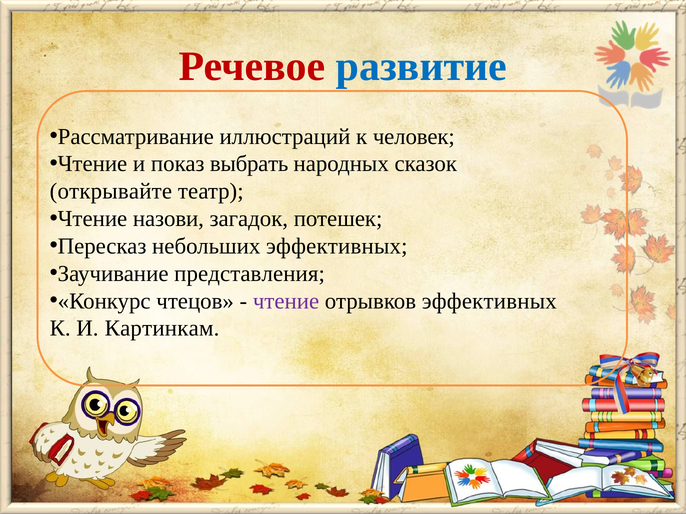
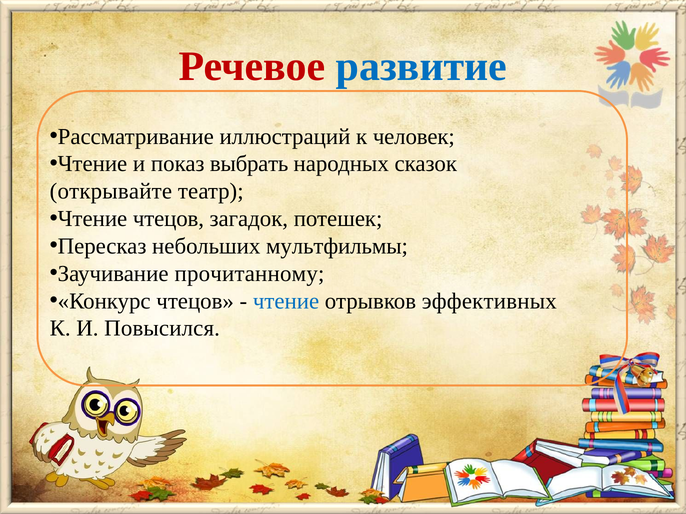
Чтение назови: назови -> чтецов (168, 219)
небольших эффективных: эффективных -> мультфильмы (337, 246)
представления: представления -> прочитанному (249, 274)
чтение colour: purple -> blue (286, 301)
Картинкам: Картинкам -> Повысился (162, 329)
